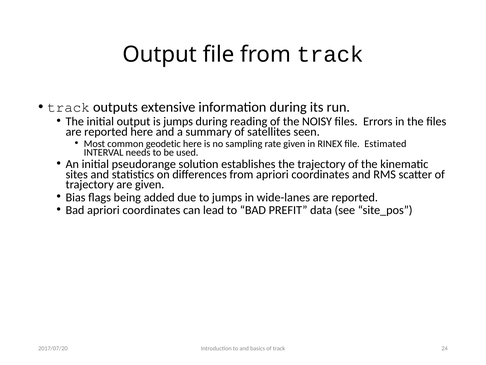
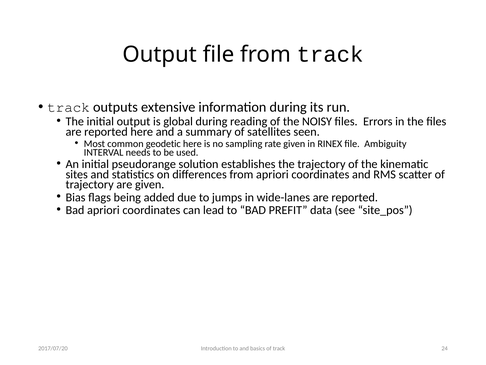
is jumps: jumps -> global (178, 121)
Estimated: Estimated -> Ambiguity (385, 144)
